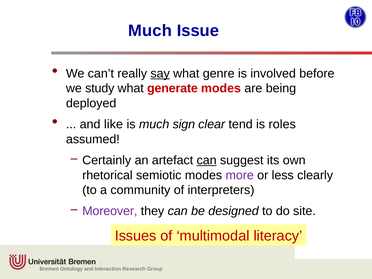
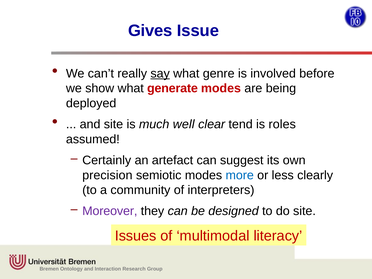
Much: Much -> Gives (150, 31)
study: study -> show (100, 88)
and like: like -> site (113, 124)
sign: sign -> well (184, 124)
can underline: present -> none (207, 160)
rhetorical: rhetorical -> precision (107, 175)
more colour: purple -> blue (240, 175)
